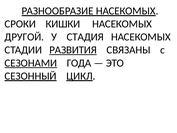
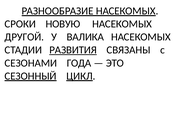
КИШКИ: КИШКИ -> НОВУЮ (63, 24)
СТАДИЯ: СТАДИЯ -> ВАЛИКА (85, 37)
СЕЗОНАМИ underline: present -> none (31, 63)
